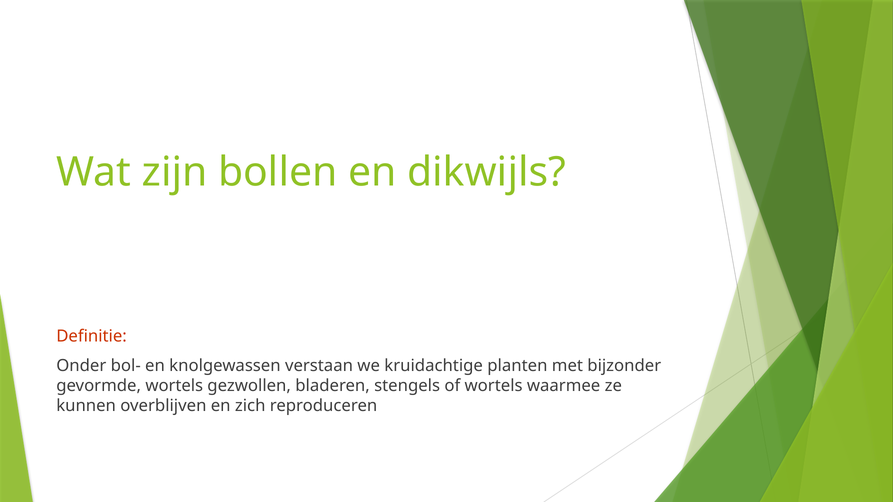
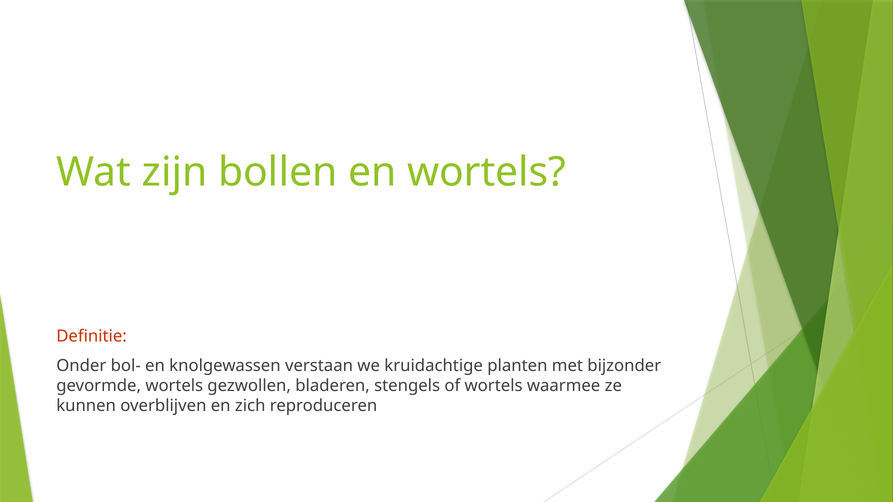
en dikwijls: dikwijls -> wortels (487, 172)
